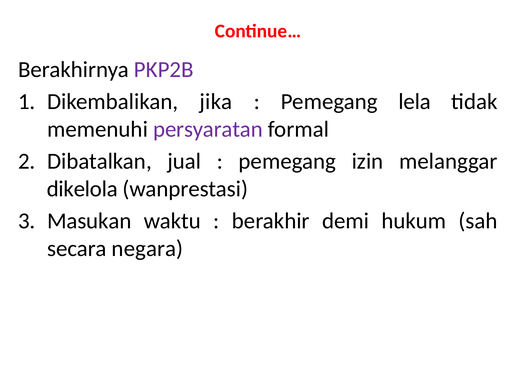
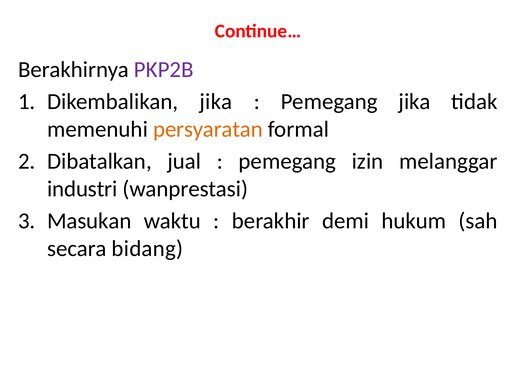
Pemegang lela: lela -> jika (415, 102)
persyaratan colour: purple -> orange (208, 129)
dikelola: dikelola -> industri (82, 189)
negara: negara -> bidang (147, 248)
